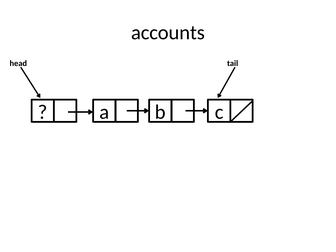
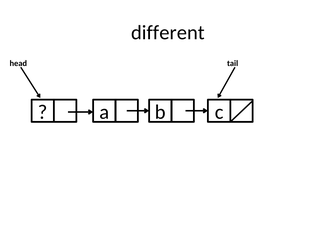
accounts: accounts -> different (168, 33)
